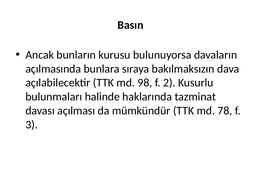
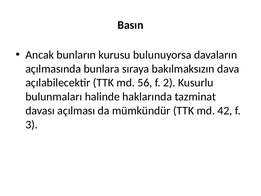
98: 98 -> 56 (145, 83)
78: 78 -> 42 (225, 110)
